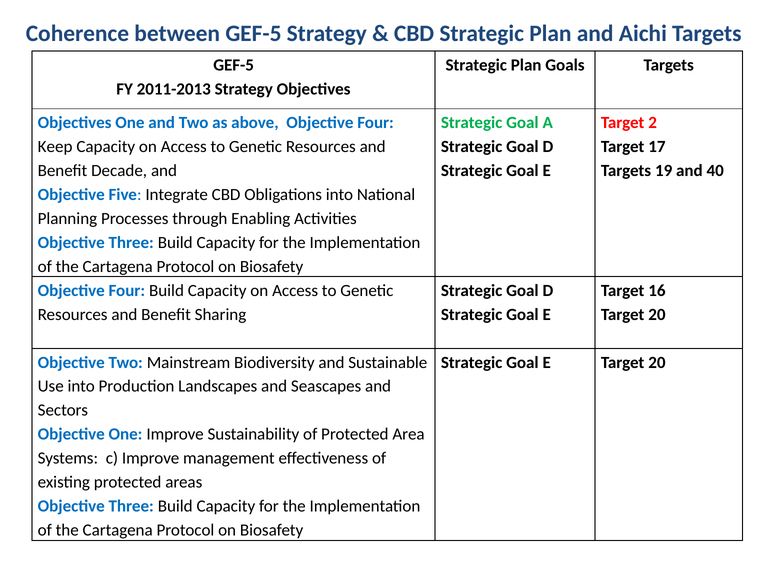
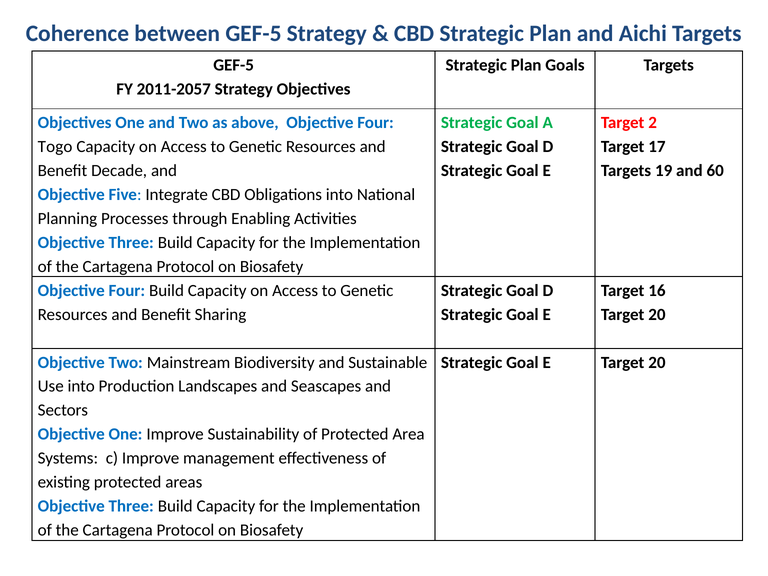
2011-2013: 2011-2013 -> 2011-2057 (174, 89)
Keep: Keep -> Togo (55, 147)
40: 40 -> 60 (715, 170)
